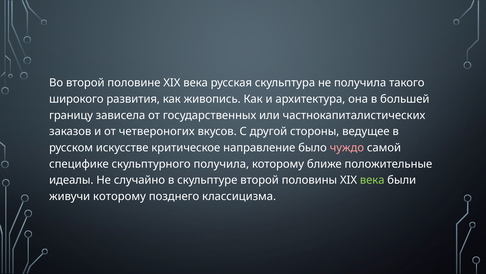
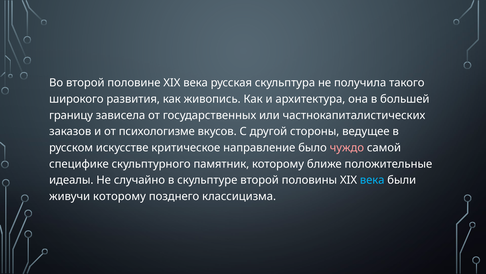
четвероногих: четвероногих -> психологизме (157, 131)
скульптурного получила: получила -> памятник (221, 164)
века colour: light green -> light blue (372, 180)
